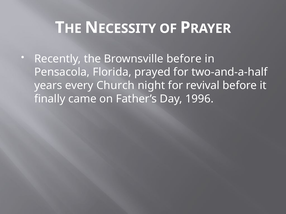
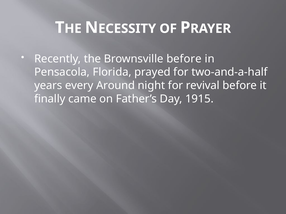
Church: Church -> Around (116, 86)
1996: 1996 -> 1915 (199, 99)
